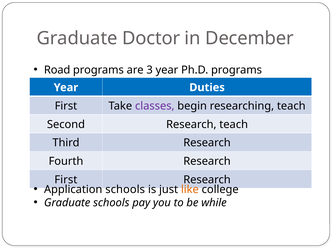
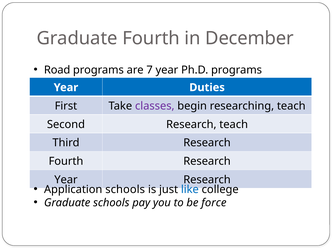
Graduate Doctor: Doctor -> Fourth (151, 38)
3: 3 -> 7 (150, 70)
First: First -> Year (66, 180)
like colour: orange -> blue (190, 189)
while: while -> force (214, 203)
